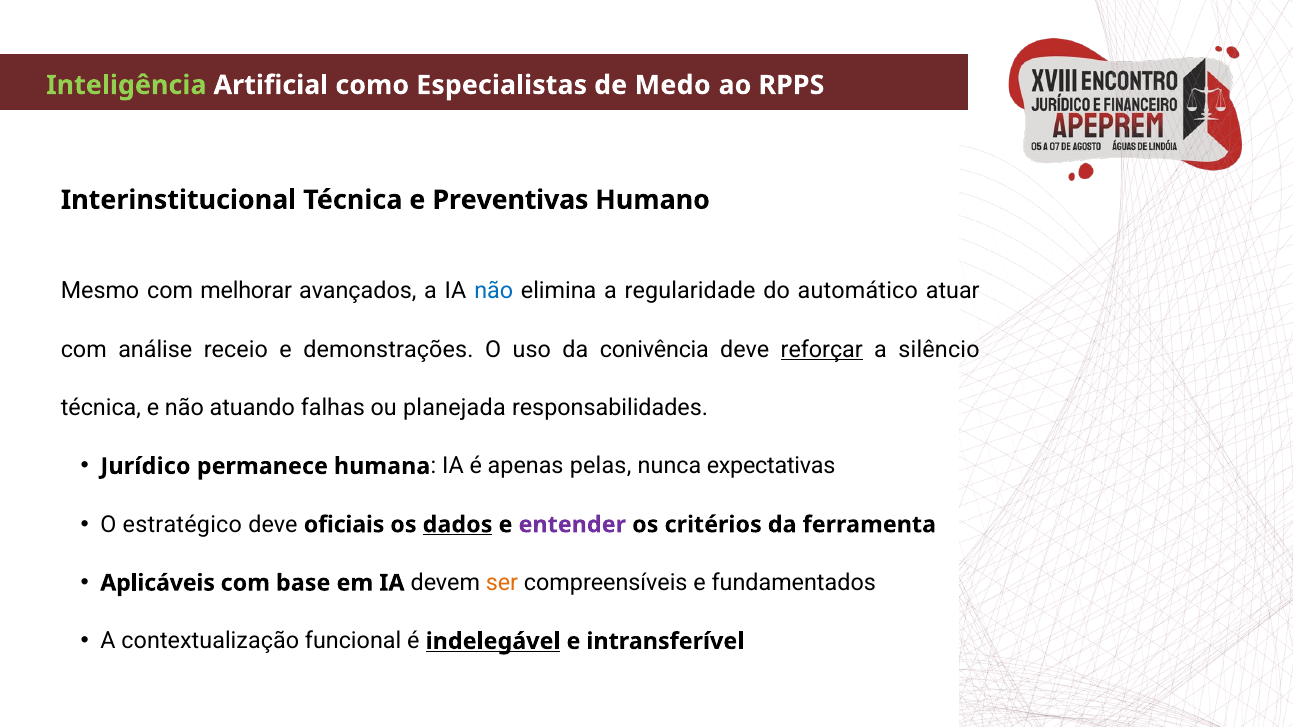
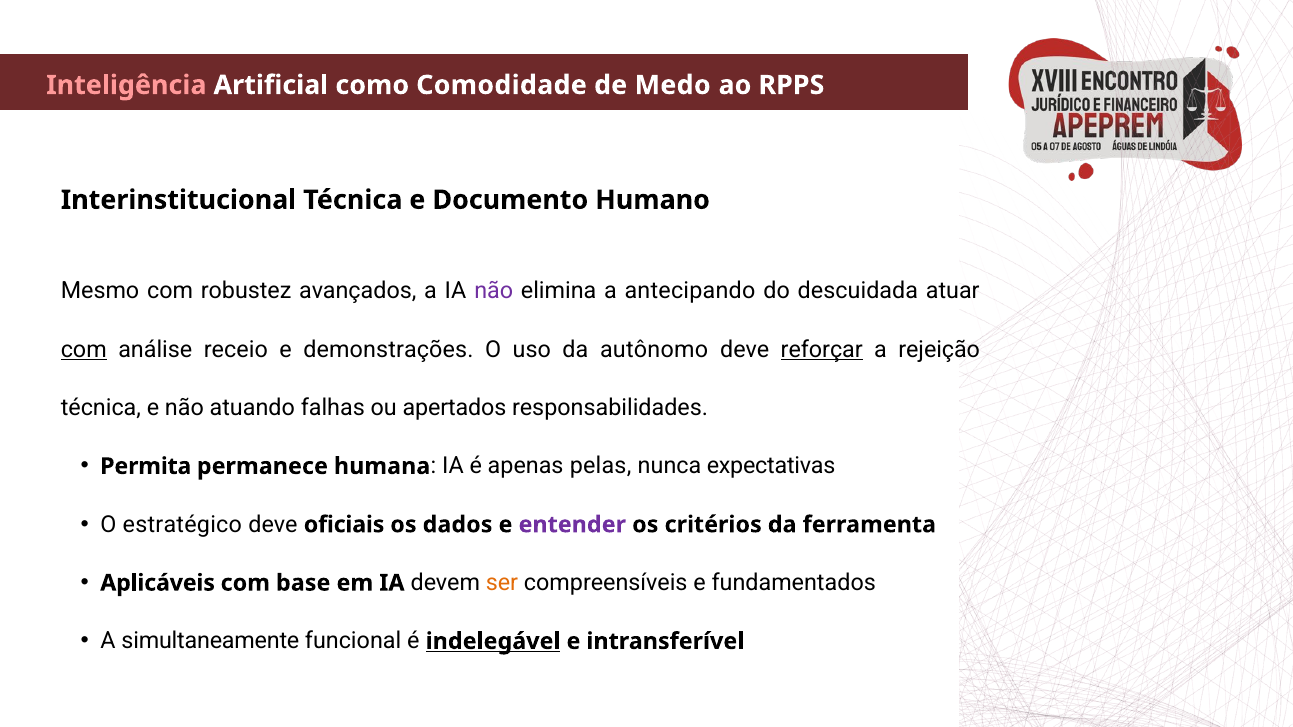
Inteligência colour: light green -> pink (126, 85)
Especialistas: Especialistas -> Comodidade (502, 85)
Preventivas: Preventivas -> Documento (510, 200)
melhorar: melhorar -> robustez (246, 291)
não colour: blue -> purple (494, 291)
regularidade: regularidade -> antecipando (690, 291)
automático: automático -> descuidada (858, 291)
com underline: none -> present (84, 350)
conivência: conivência -> autônomo (654, 350)
silêncio: silêncio -> rejeição (939, 350)
planejada: planejada -> apertados (455, 408)
Jurídico: Jurídico -> Permita (146, 466)
dados underline: present -> none (458, 525)
contextualização: contextualização -> simultaneamente (210, 642)
